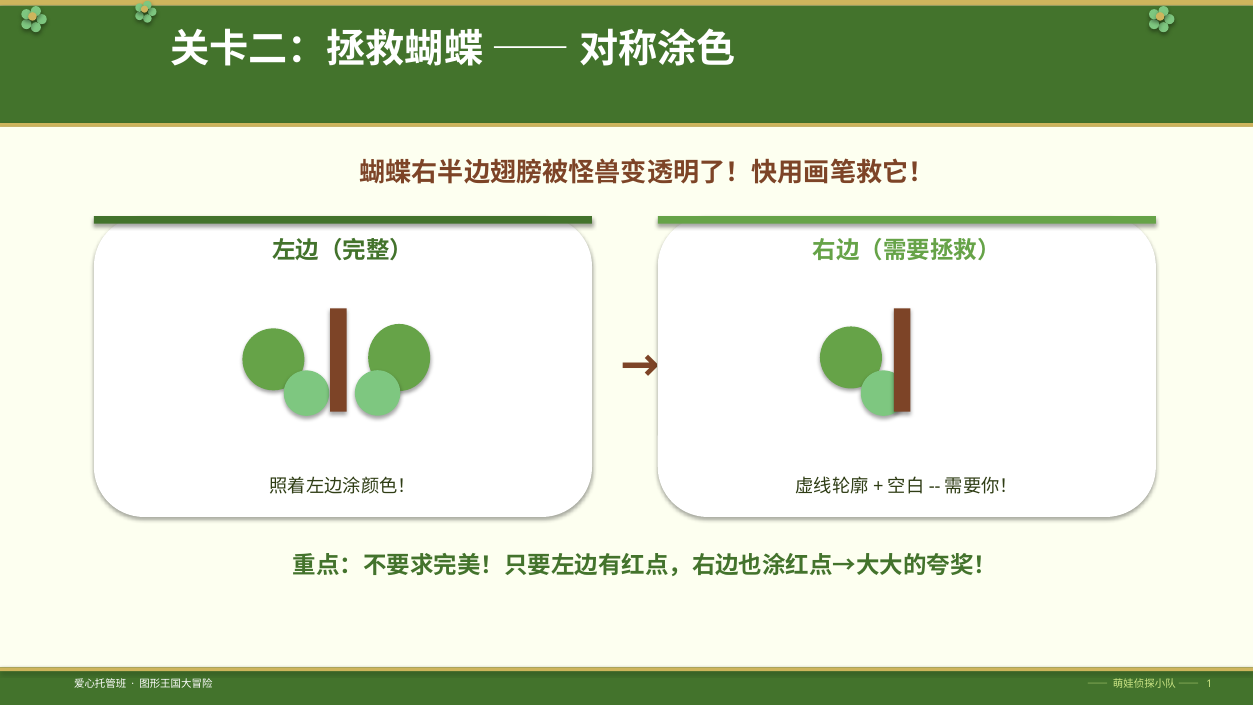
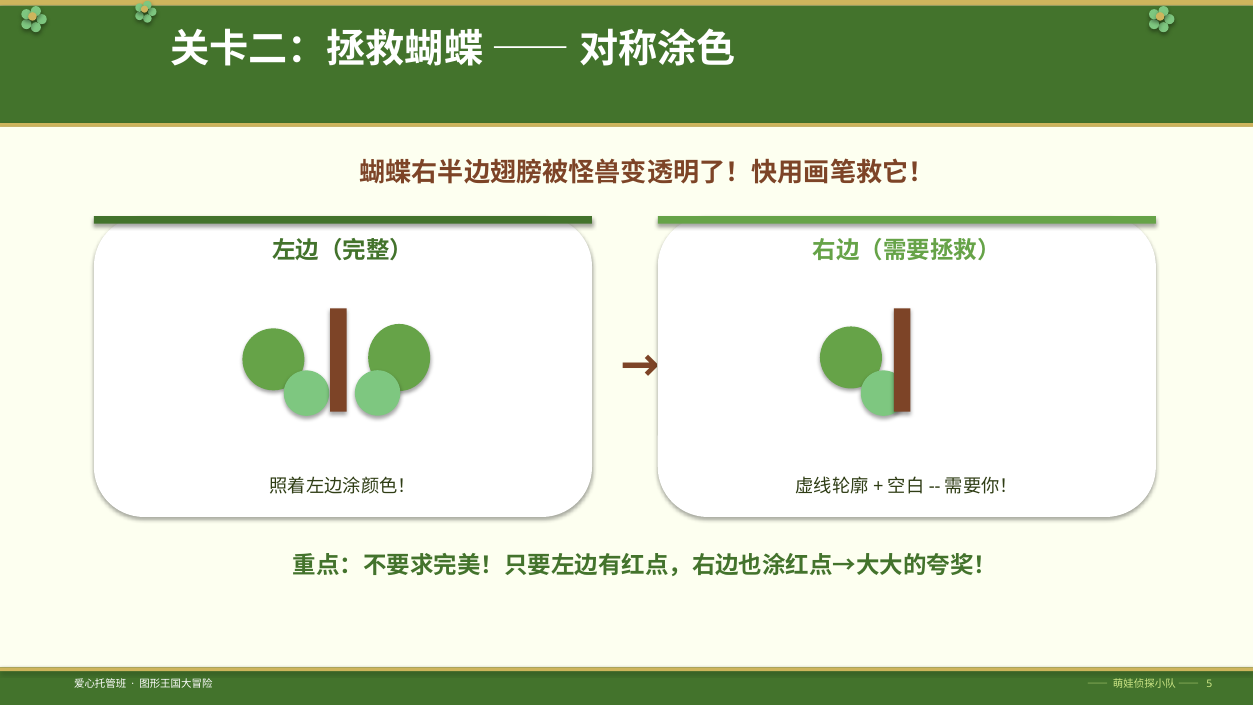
1: 1 -> 5 (1209, 683)
